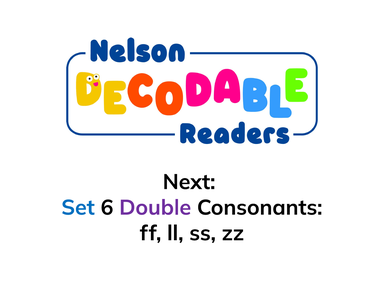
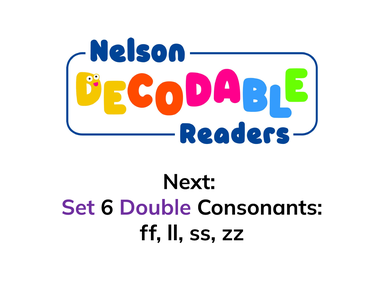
Set colour: blue -> purple (78, 208)
